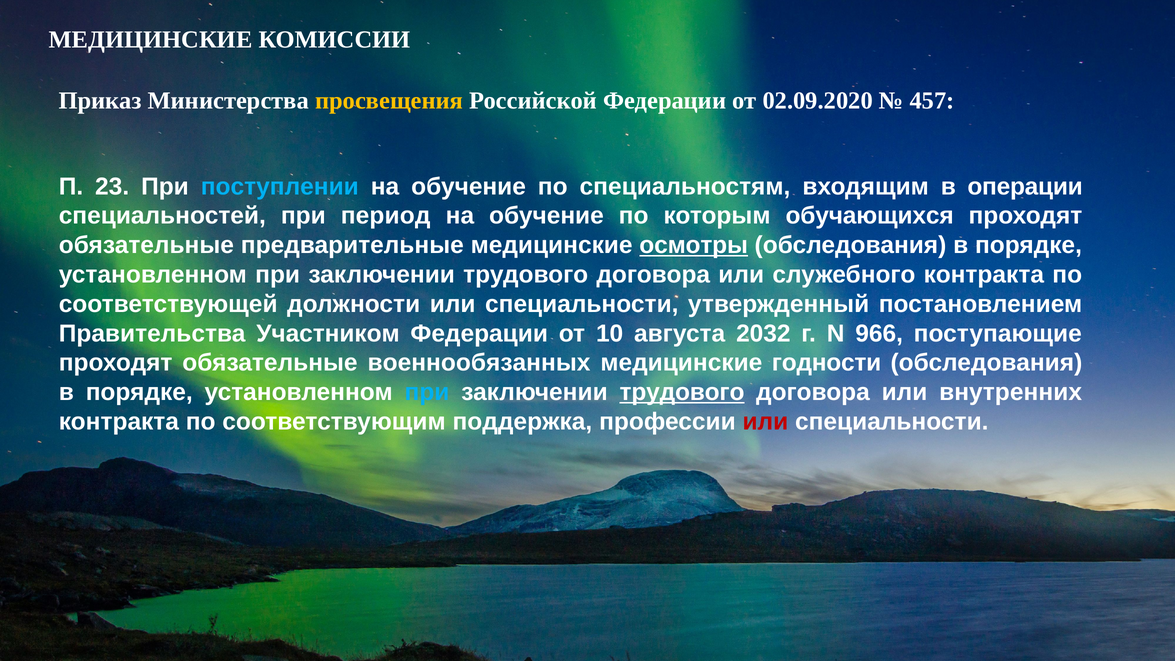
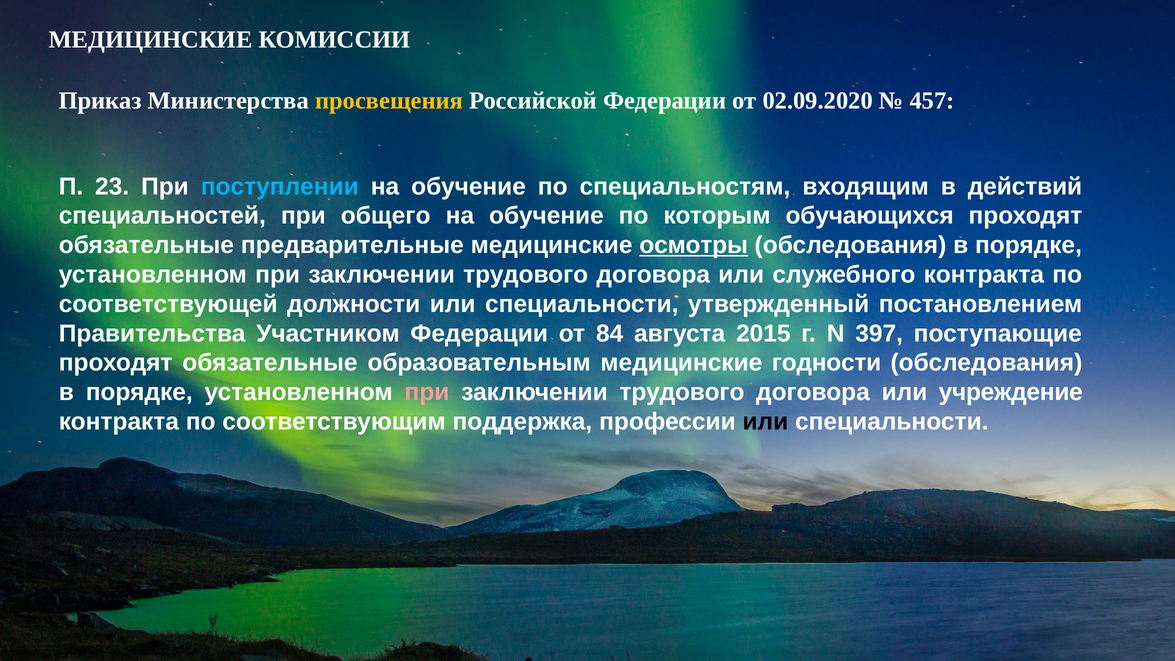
операции: операции -> действий (1025, 186)
период: период -> общего (386, 216)
10: 10 -> 84 (610, 333)
2032: 2032 -> 2015 (763, 333)
966: 966 -> 397 (879, 333)
военнообязанных: военнообязанных -> образовательным (479, 363)
при colour: light blue -> pink (427, 392)
трудового underline: present -> none (682, 392)
внутренних: внутренних -> учреждение (1011, 392)
или colour: red -> black (765, 422)
